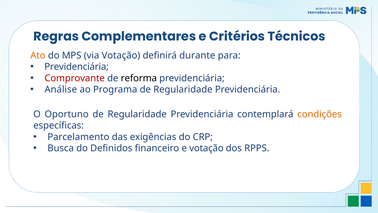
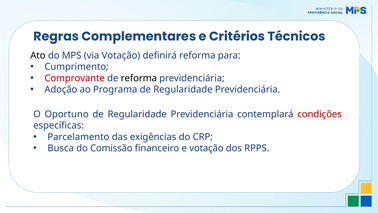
Ato colour: orange -> black (38, 55)
definirá durante: durante -> reforma (197, 55)
Previdenciária: Previdenciária -> Cumprimento (77, 67)
Análise: Análise -> Adoção (61, 89)
condições colour: orange -> red (320, 114)
Definidos: Definidos -> Comissão (111, 148)
